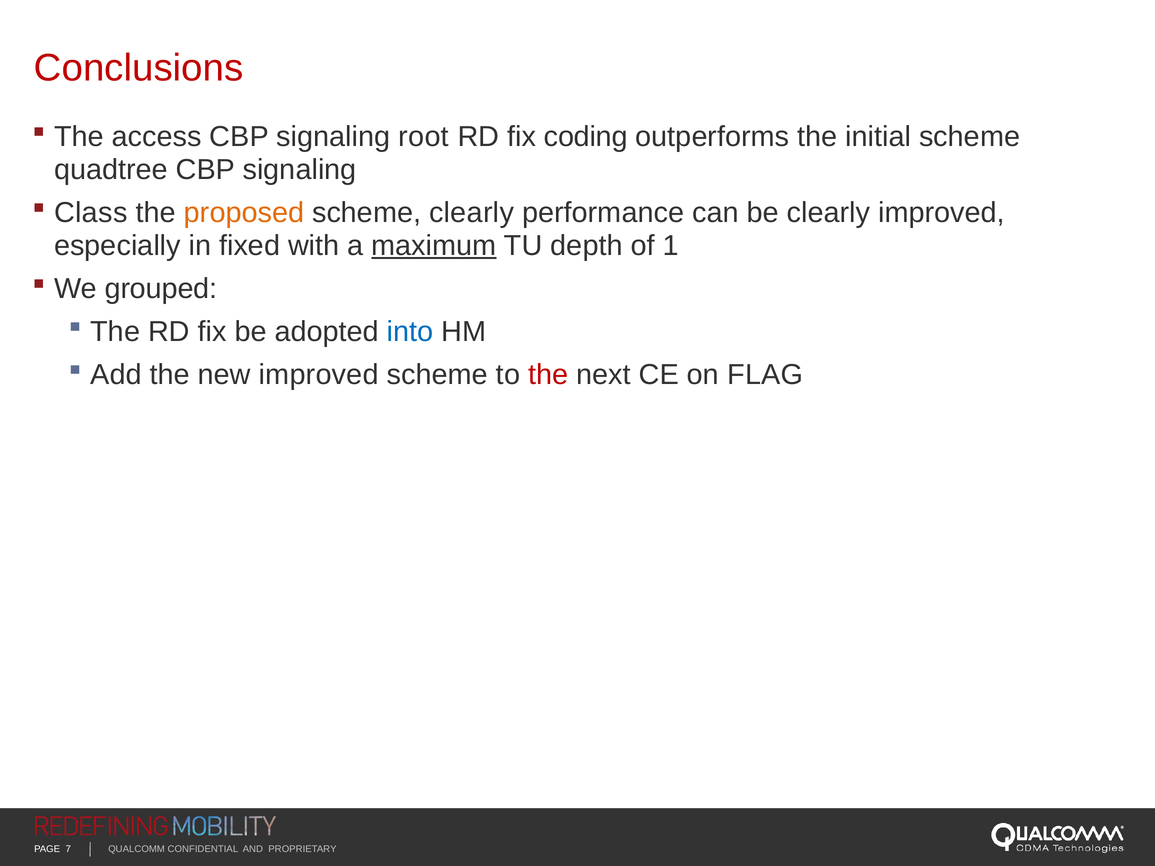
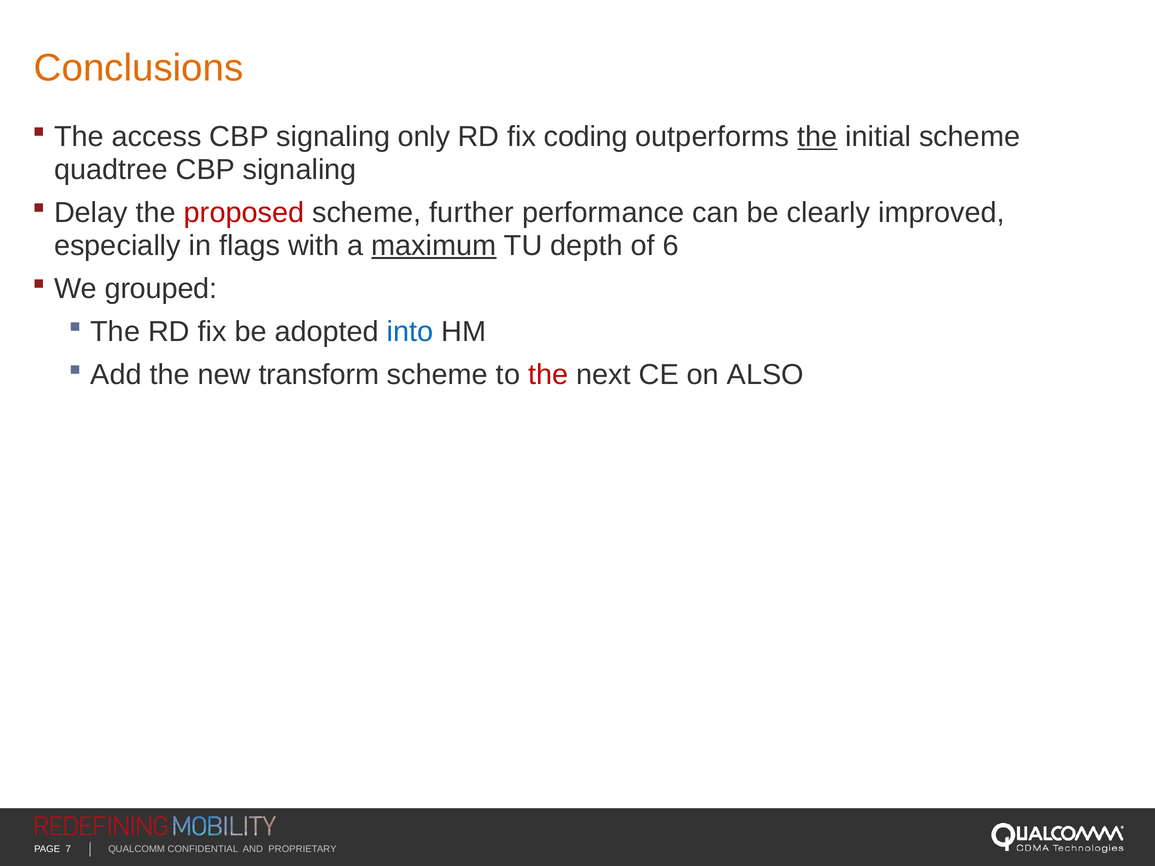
Conclusions colour: red -> orange (139, 68)
root: root -> only (424, 137)
the underline: none -> present (817, 137)
Class: Class -> Delay (91, 213)
proposed colour: orange -> red (244, 213)
scheme clearly: clearly -> further (472, 213)
fixed: fixed -> flags (250, 246)
1: 1 -> 6 (671, 246)
new improved: improved -> transform (319, 375)
FLAG: FLAG -> ALSO (765, 375)
